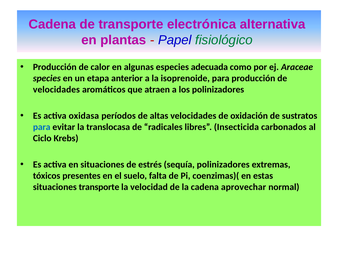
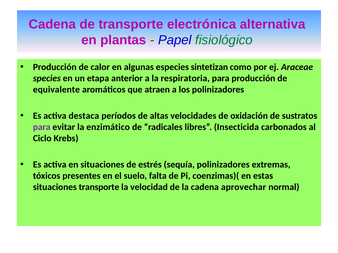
adecuada: adecuada -> sintetizan (209, 67)
isoprenoide: isoprenoide -> respiratoria (185, 78)
velocidades: velocidades -> equivalente (56, 90)
oxidasa: oxidasa -> destaca (84, 116)
para colour: blue -> purple (42, 127)
translocasa: translocasa -> enzimático (108, 127)
